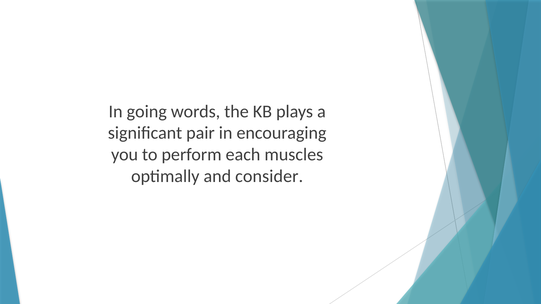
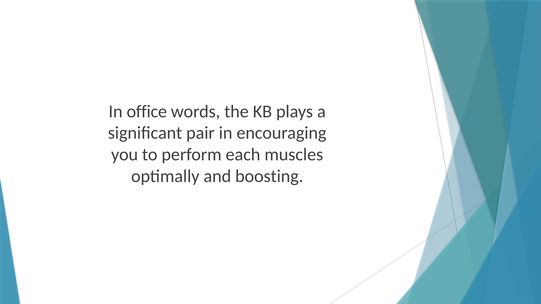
going: going -> office (147, 112)
consider: consider -> boosting (269, 176)
